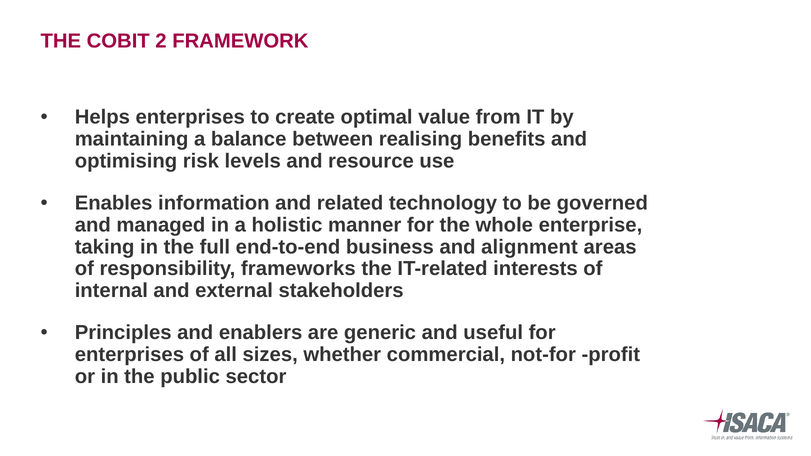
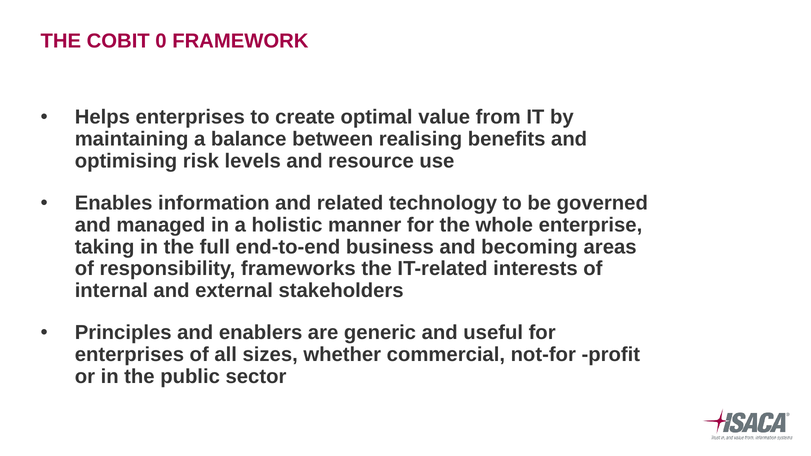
2: 2 -> 0 (161, 41)
alignment: alignment -> becoming (530, 247)
